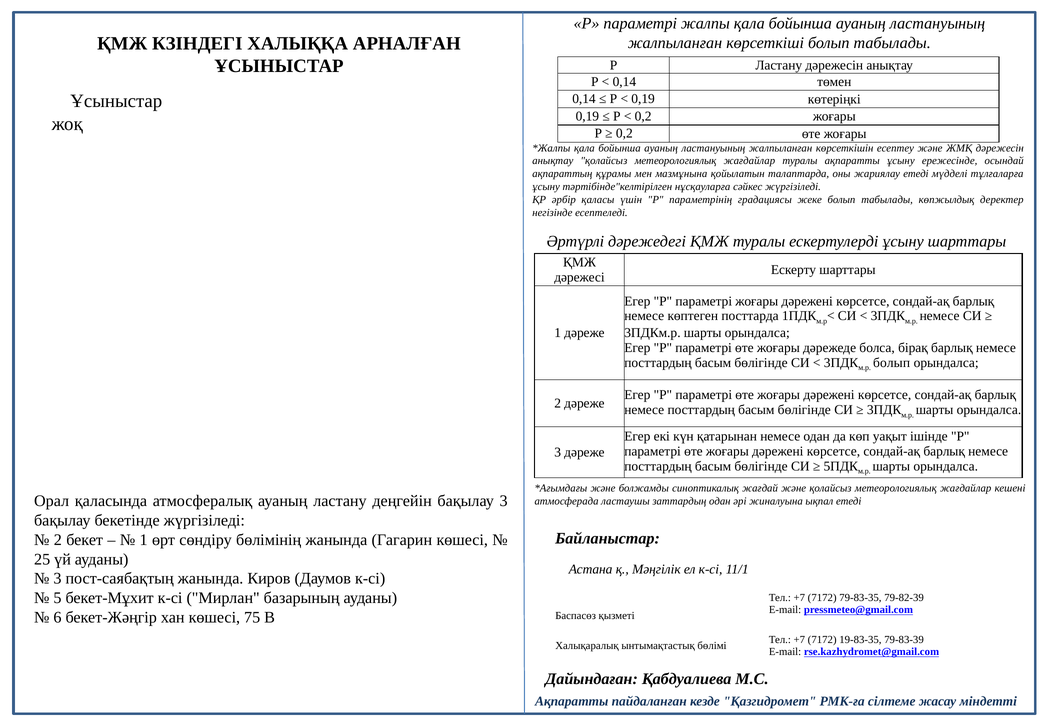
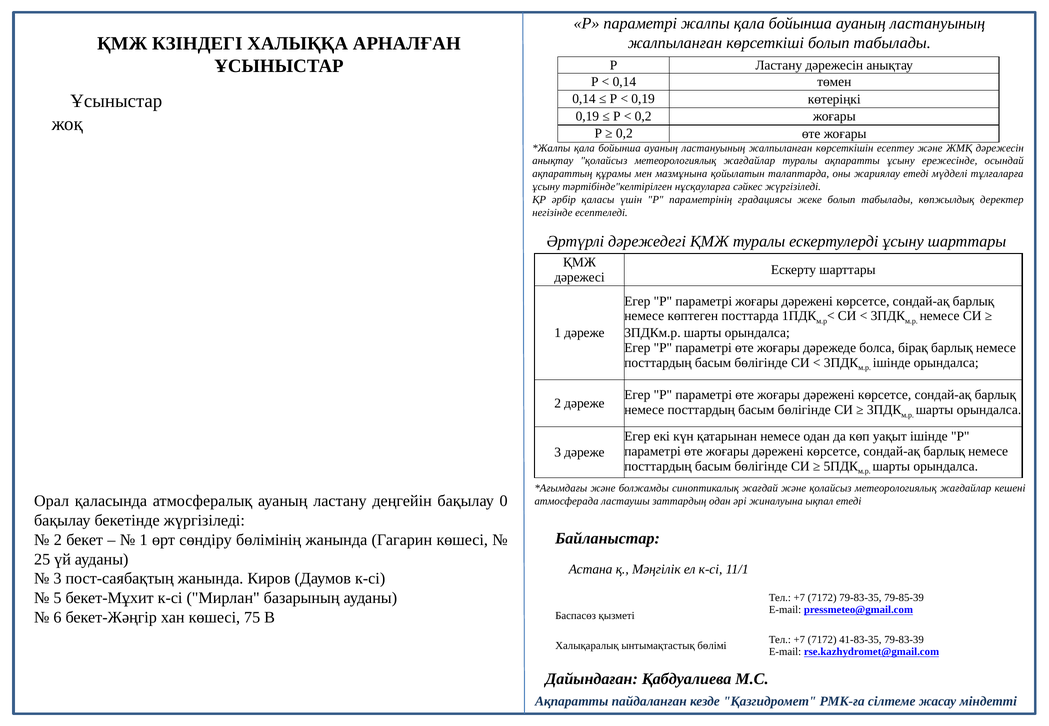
болып: болып -> ішінде (892, 363)
бақылау 3: 3 -> 0 (504, 501)
79-82-39: 79-82-39 -> 79-85-39 (904, 598)
19-83-35: 19-83-35 -> 41-83-35 (860, 640)
